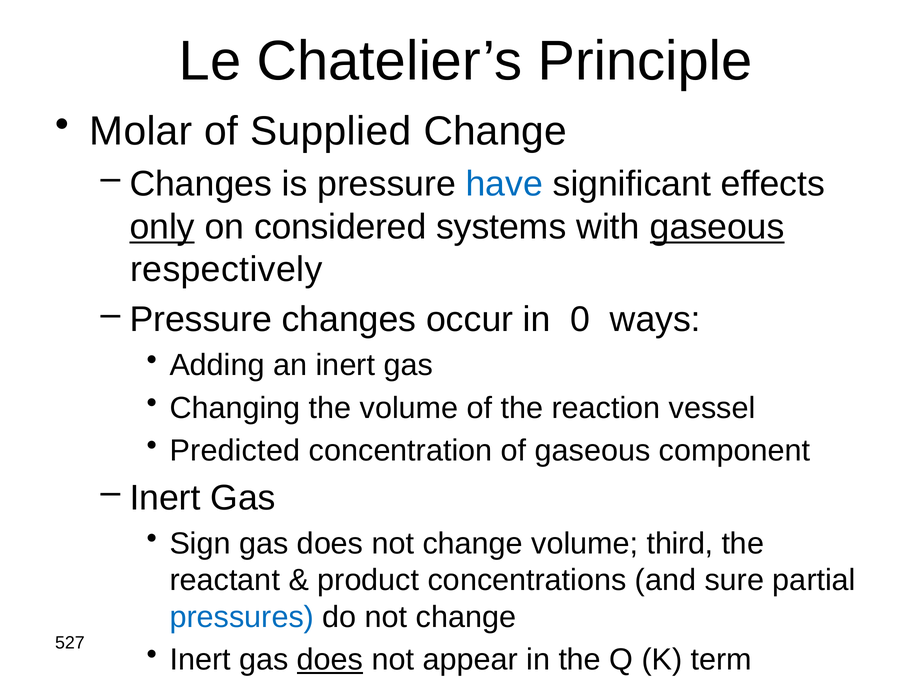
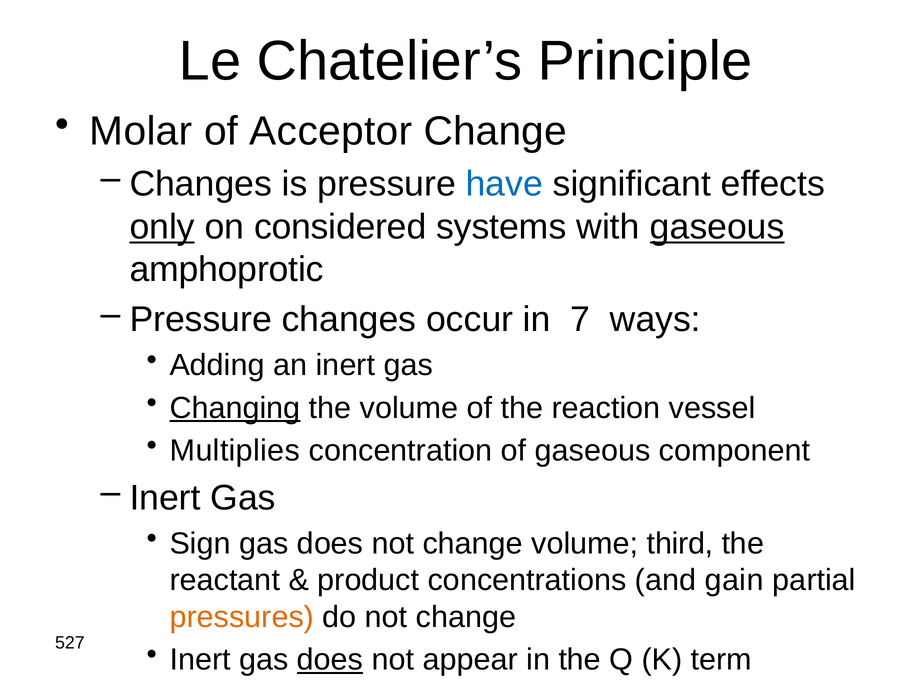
Supplied: Supplied -> Acceptor (331, 131)
respectively: respectively -> amphoprotic (227, 270)
0: 0 -> 7 (580, 320)
Changing underline: none -> present (235, 408)
Predicted: Predicted -> Multiplies (235, 451)
sure: sure -> gain (734, 580)
pressures colour: blue -> orange (242, 617)
